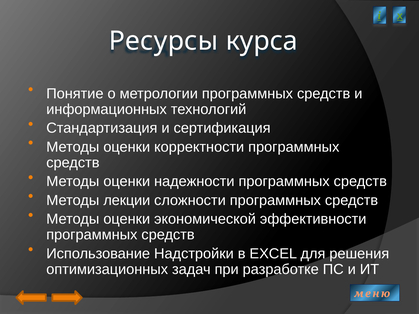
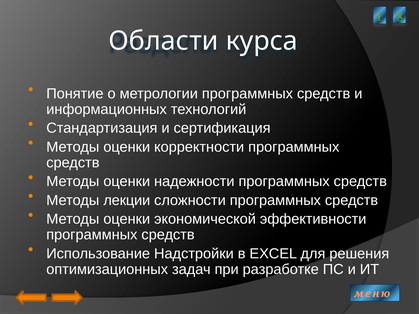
Ресурсы: Ресурсы -> Области (163, 41)
